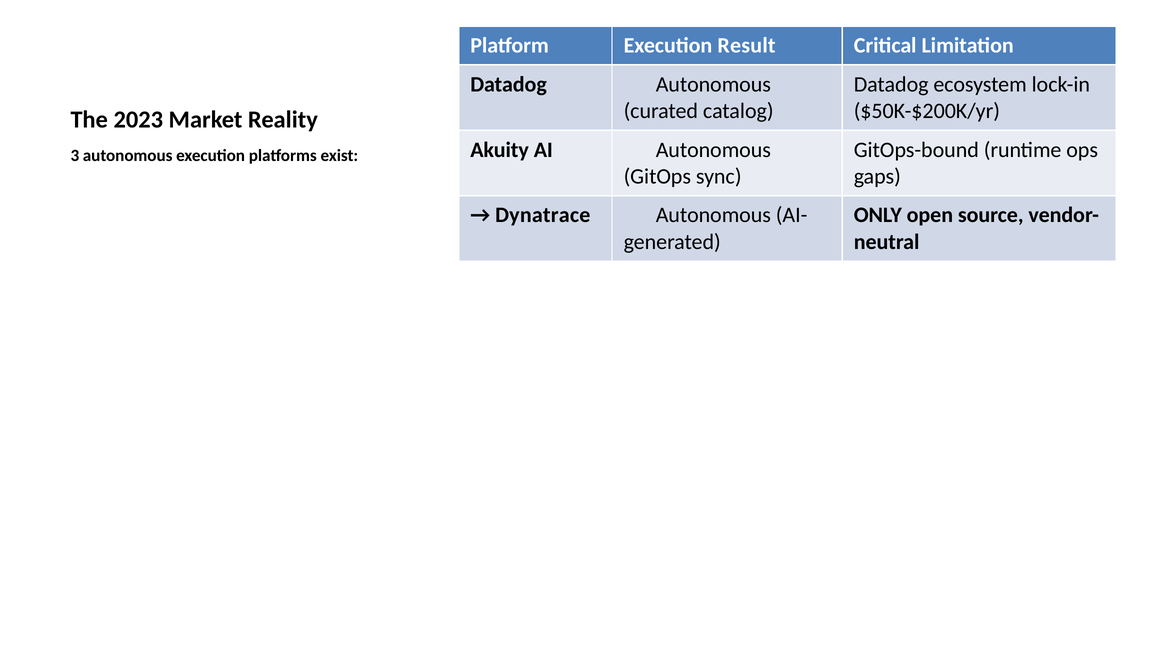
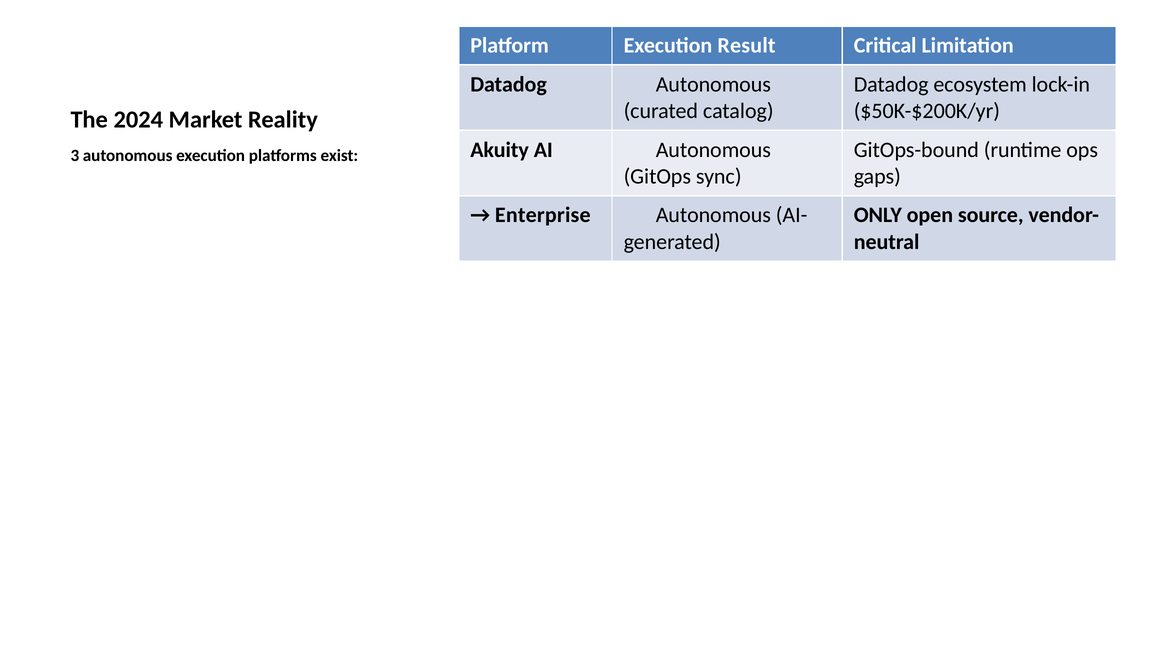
2023: 2023 -> 2024 (138, 119)
Dynatrace: Dynatrace -> Enterprise (543, 215)
